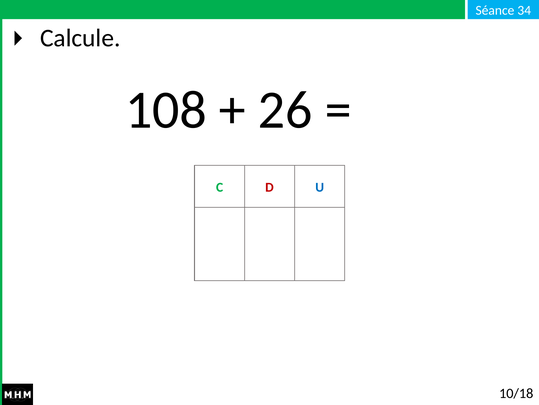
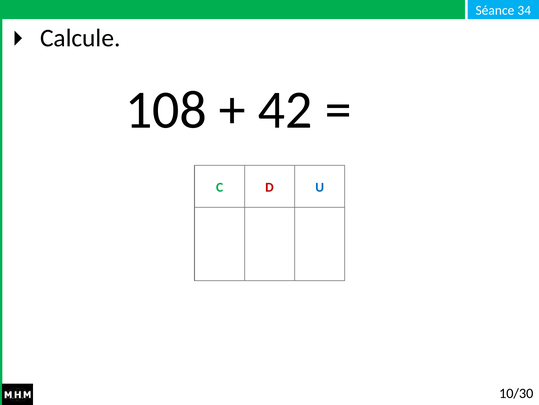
26: 26 -> 42 (285, 110)
10/18: 10/18 -> 10/30 (516, 393)
